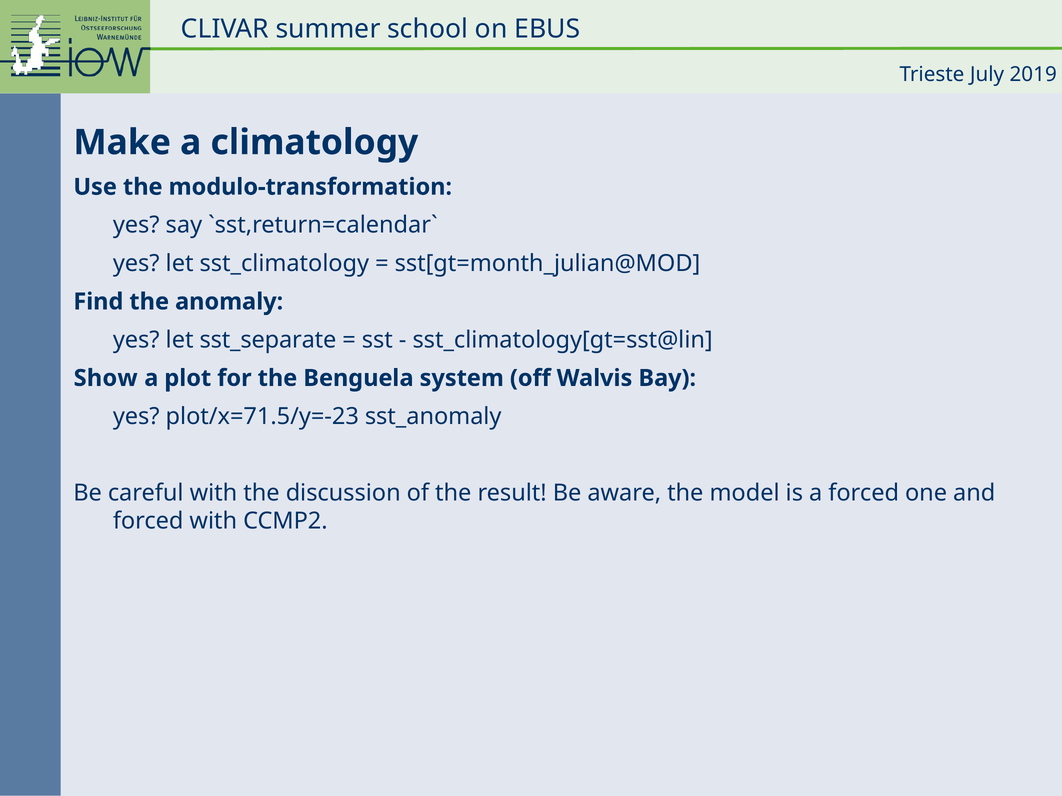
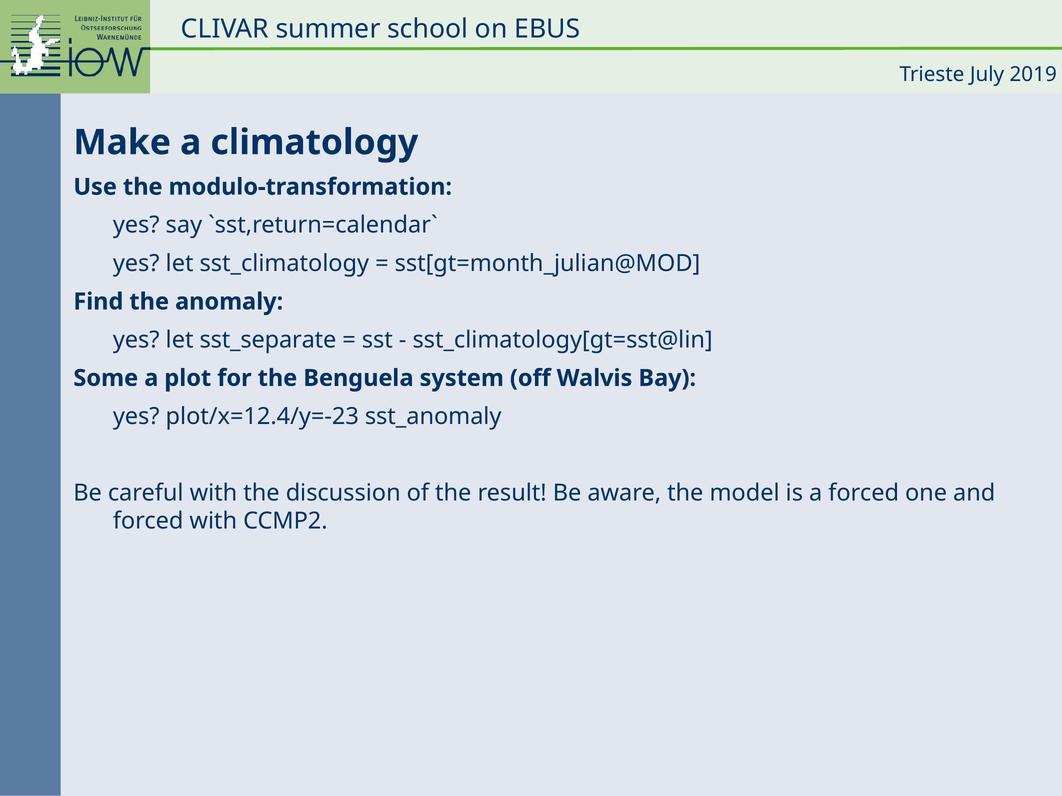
Show: Show -> Some (106, 378)
plot/x=71.5/y=-23: plot/x=71.5/y=-23 -> plot/x=12.4/y=-23 (262, 417)
